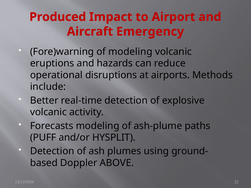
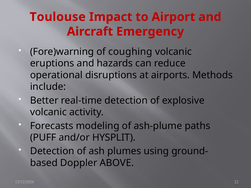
Produced: Produced -> Toulouse (58, 17)
of modeling: modeling -> coughing (130, 52)
